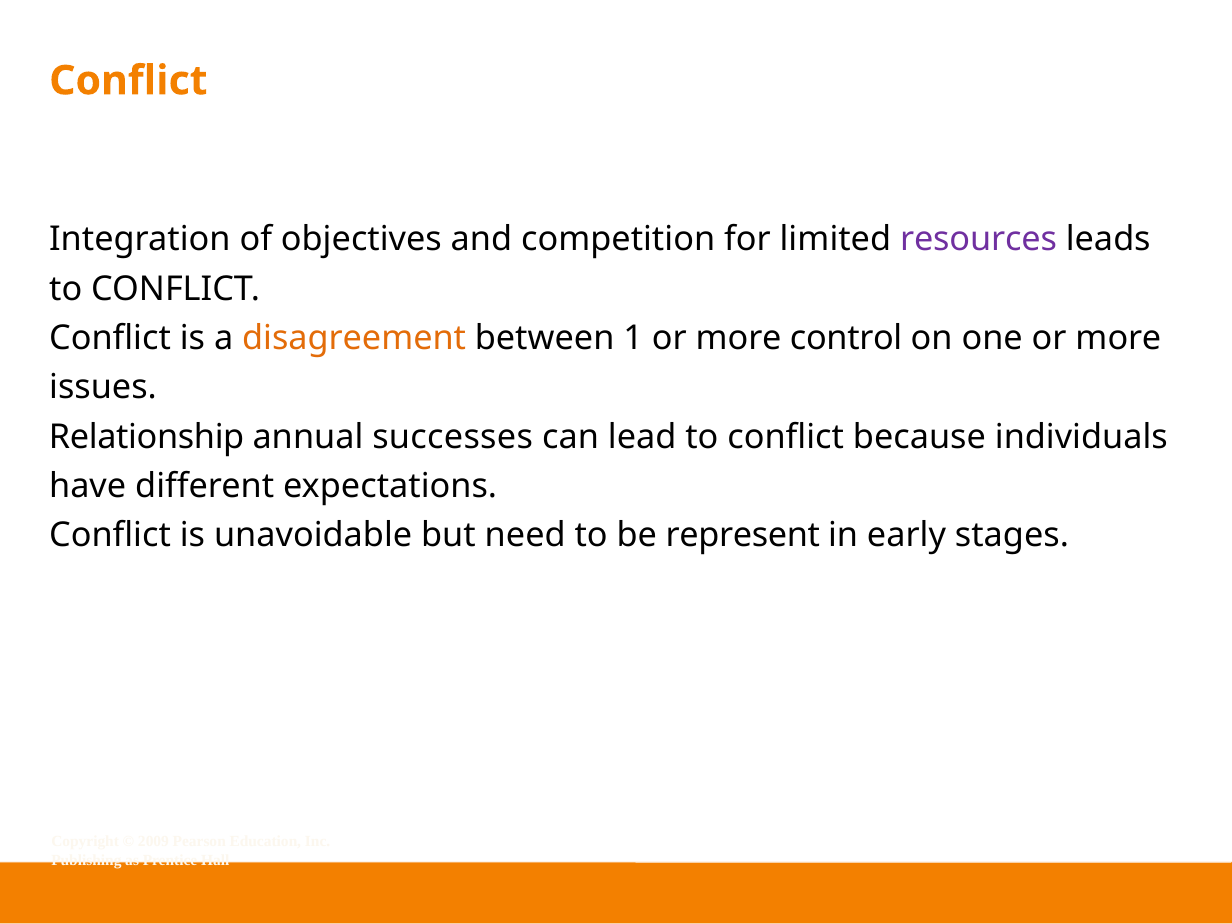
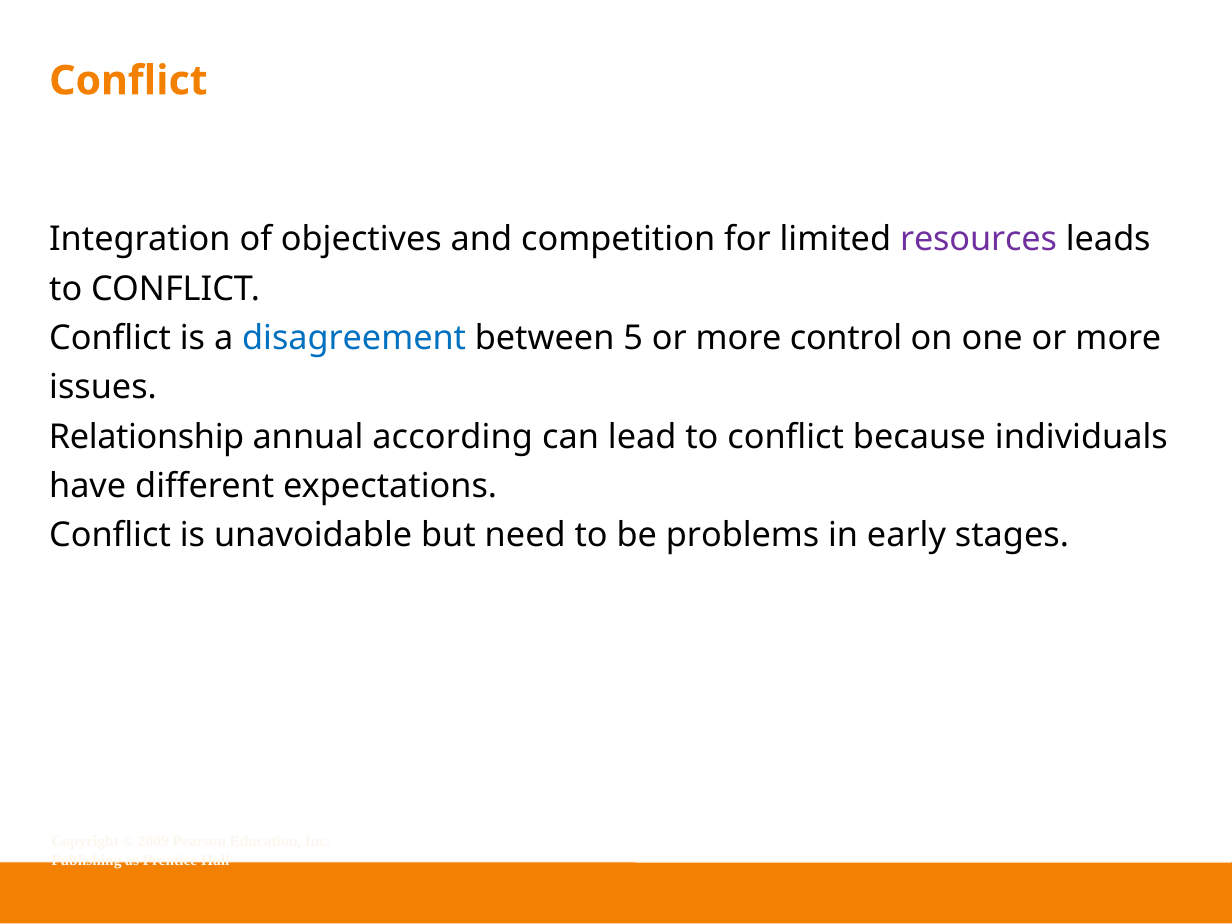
disagreement colour: orange -> blue (354, 338)
1: 1 -> 5 (633, 338)
successes: successes -> according (453, 437)
represent: represent -> problems (743, 535)
